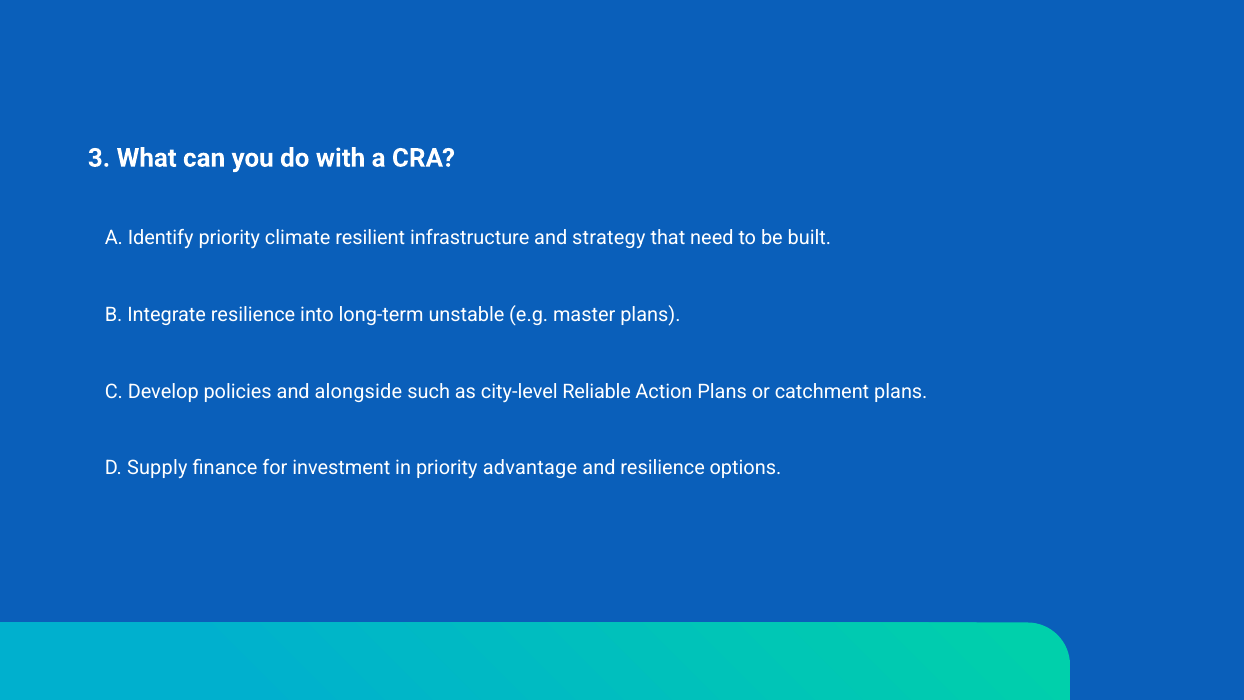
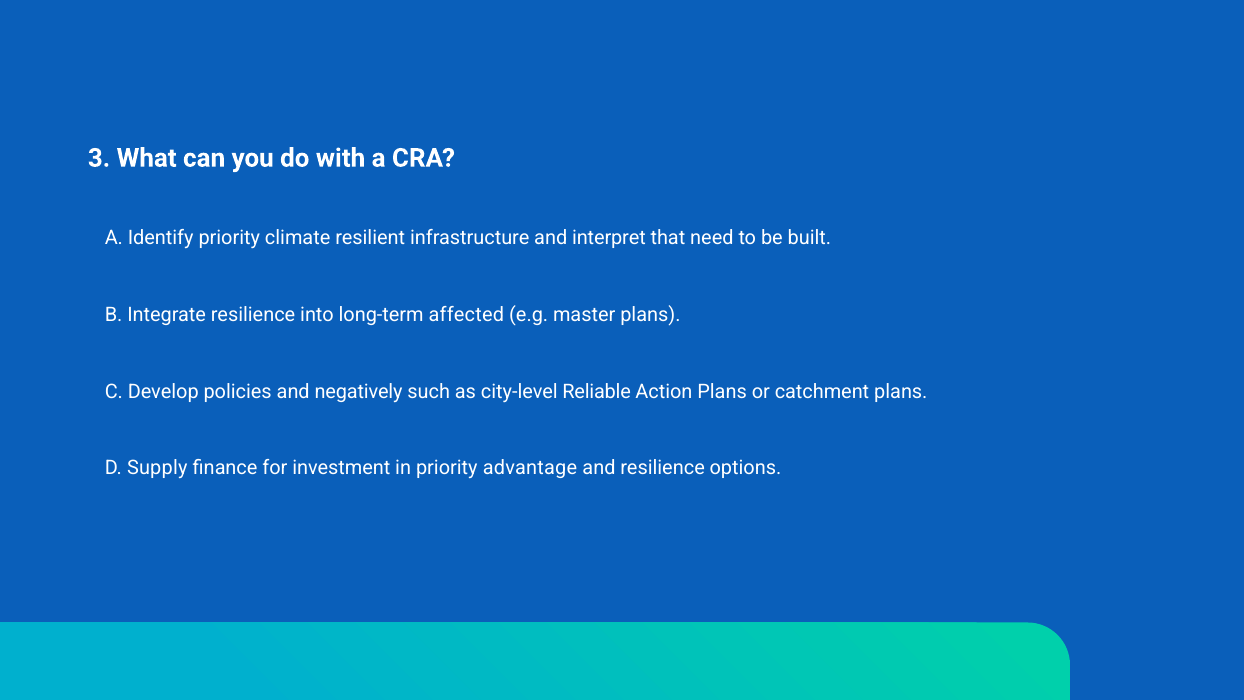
strategy: strategy -> interpret (609, 238)
unstable: unstable -> affected (466, 315)
alongside: alongside -> negatively (359, 391)
